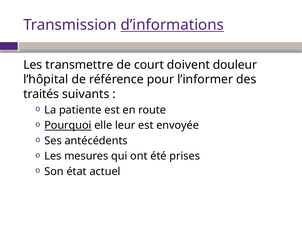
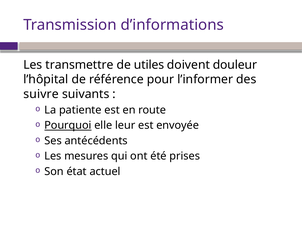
d’informations underline: present -> none (172, 25)
court: court -> utiles (149, 65)
traités: traités -> suivre (41, 94)
